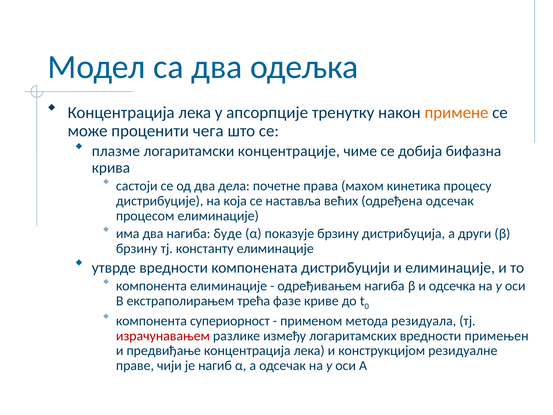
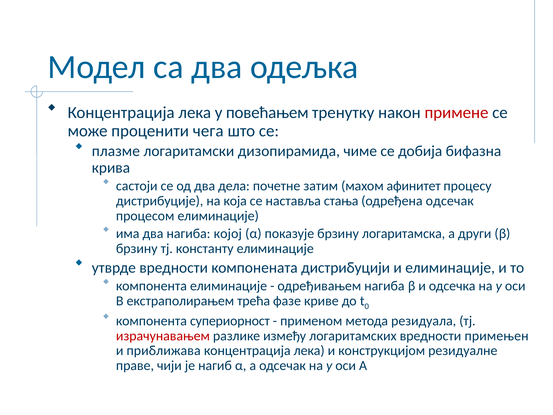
апсорпције: апсорпције -> повећањем (267, 113)
примене colour: orange -> red (456, 113)
концентрације: концентрације -> дизопирамида (289, 151)
права: права -> затим (321, 186)
кинетика: кинетика -> афинитет (414, 186)
већих: већих -> стања (341, 201)
буде: буде -> којој (228, 234)
дистрибуција: дистрибуција -> логаритамска (404, 234)
предвиђање: предвиђање -> приближава (164, 351)
